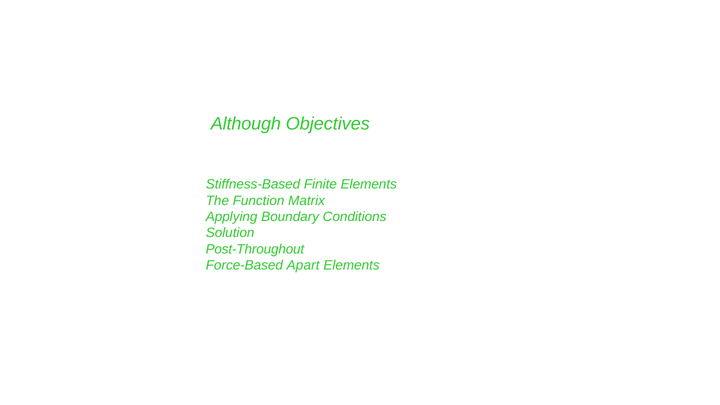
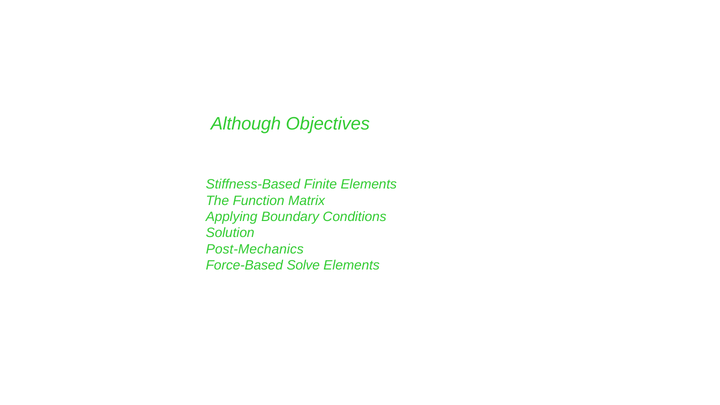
Post-Throughout: Post-Throughout -> Post-Mechanics (255, 249)
Apart: Apart -> Solve (303, 265)
